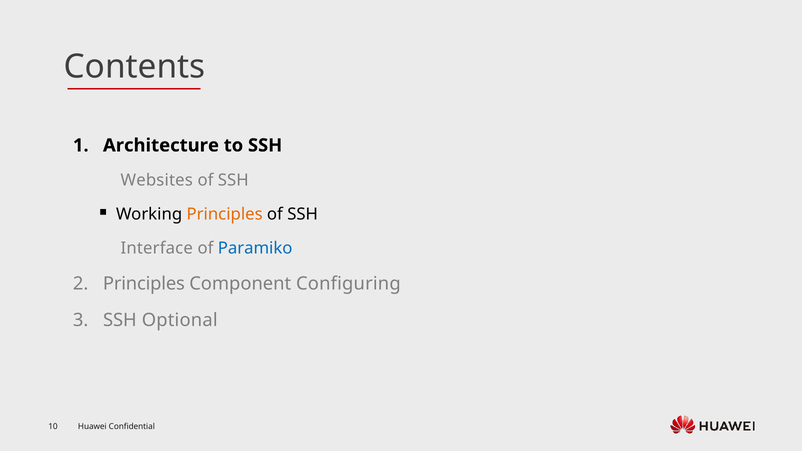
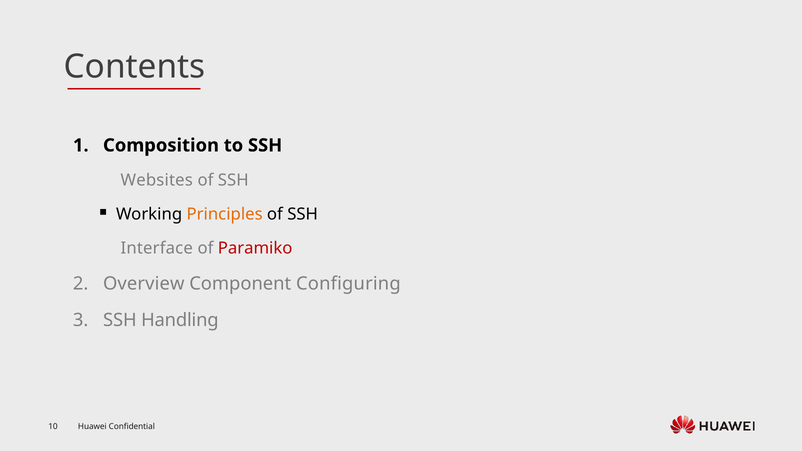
Architecture: Architecture -> Composition (161, 145)
Paramiko colour: blue -> red (255, 249)
Principles: Principles -> Overview (144, 284)
Optional: Optional -> Handling (180, 320)
